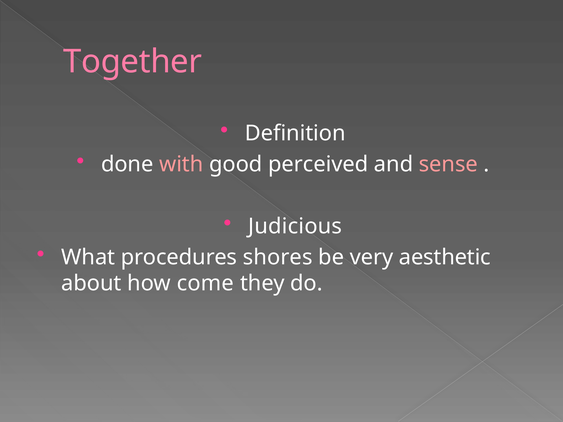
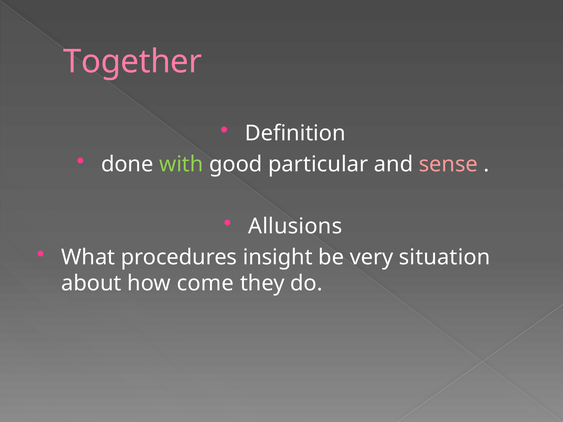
with colour: pink -> light green (181, 164)
perceived: perceived -> particular (318, 164)
Judicious: Judicious -> Allusions (295, 226)
shores: shores -> insight (278, 257)
aesthetic: aesthetic -> situation (445, 257)
